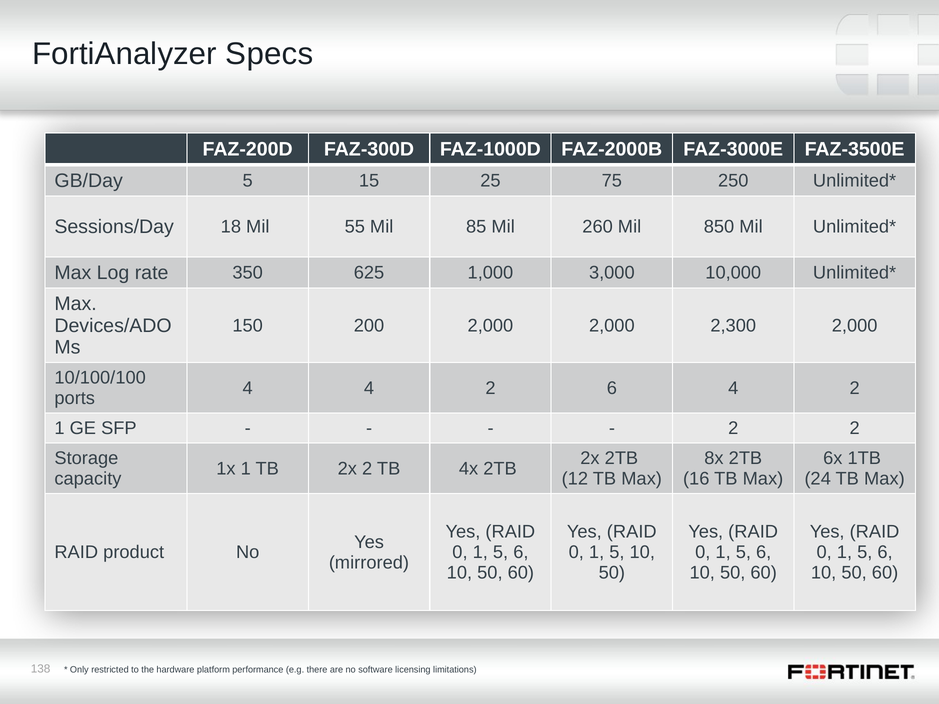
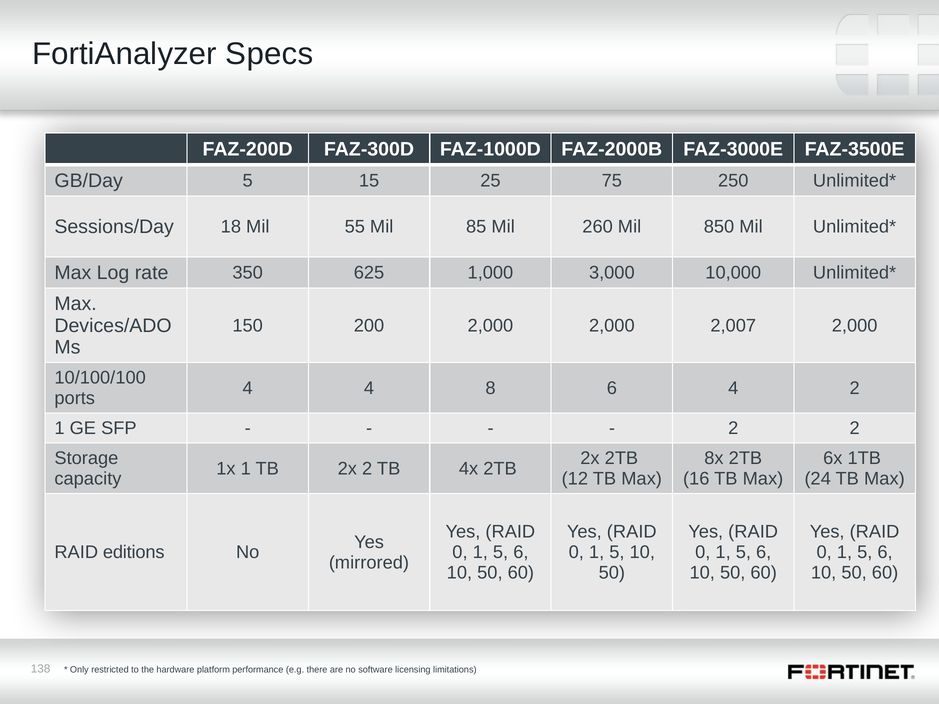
2,300: 2,300 -> 2,007 (733, 326)
4 4 2: 2 -> 8 (490, 388)
product: product -> editions (134, 553)
